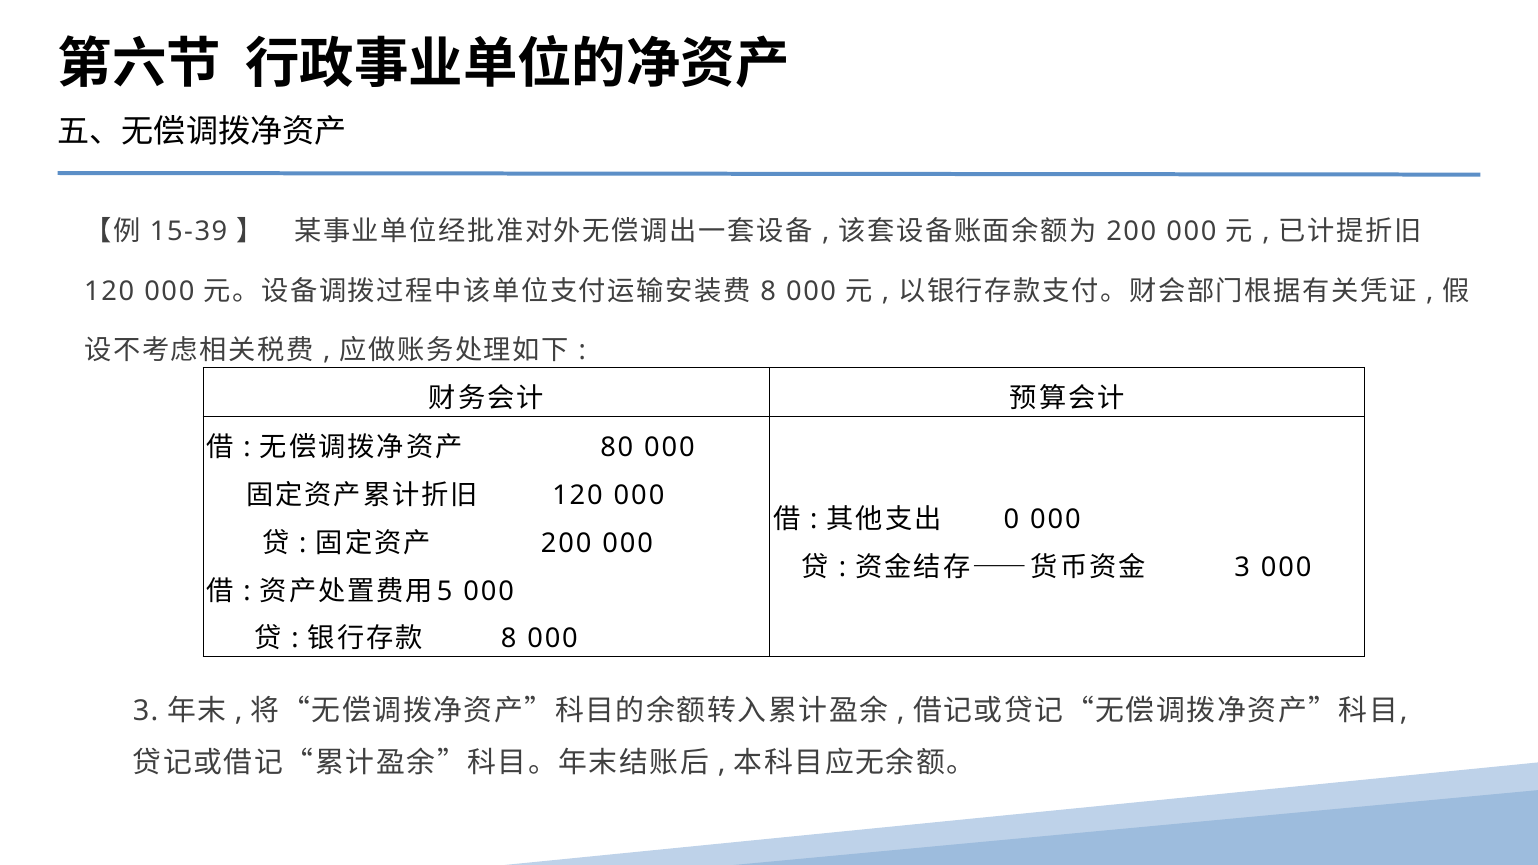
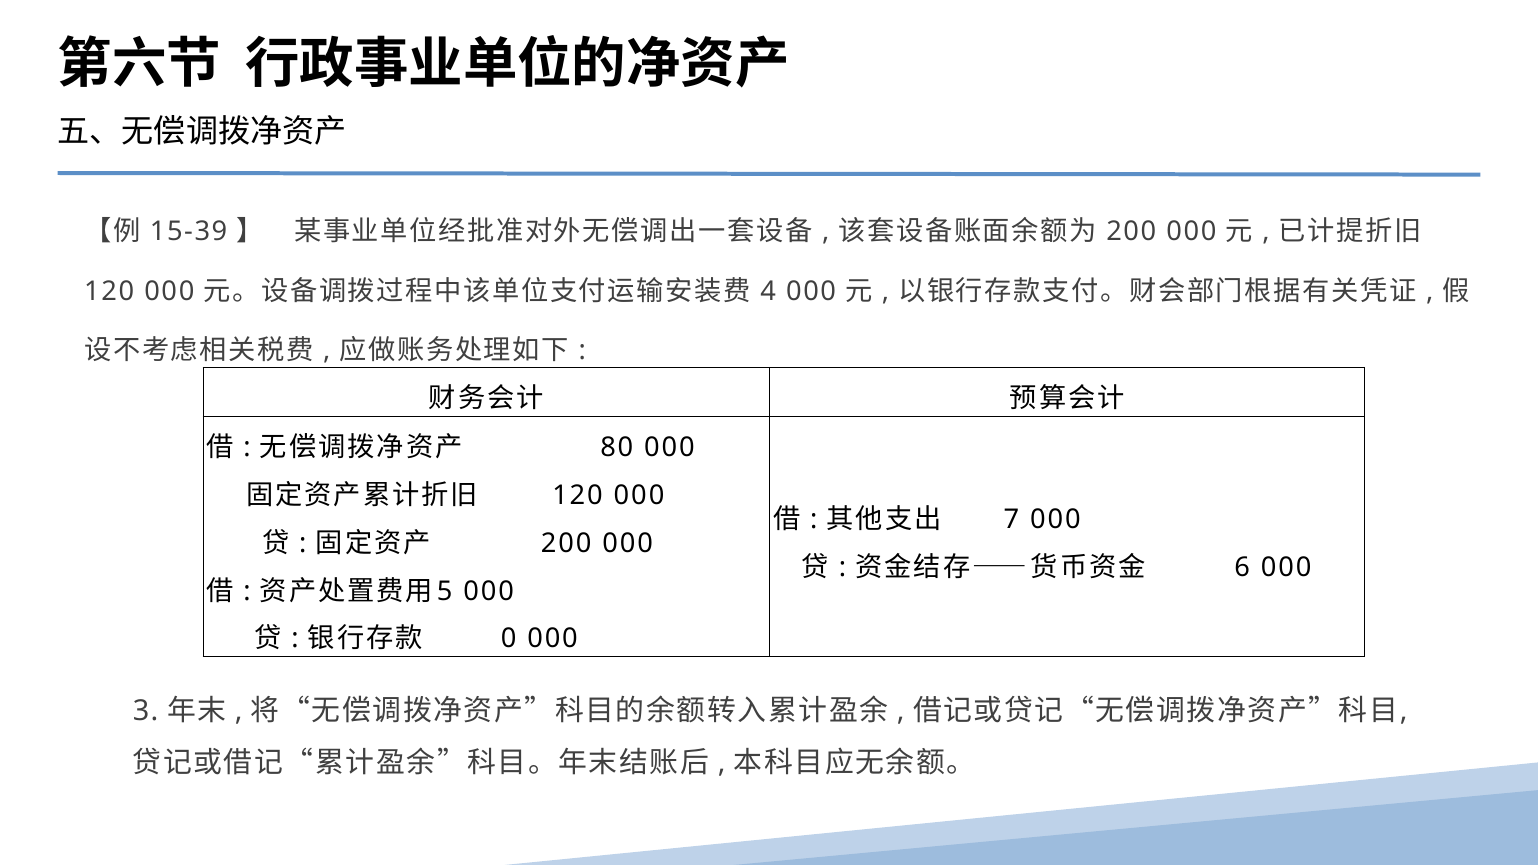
8: 8 -> 4 (768, 291)
0: 0 -> 7 (1012, 520)
3: 3 -> 6 (1242, 567)
8: 8 -> 0 (509, 639)
